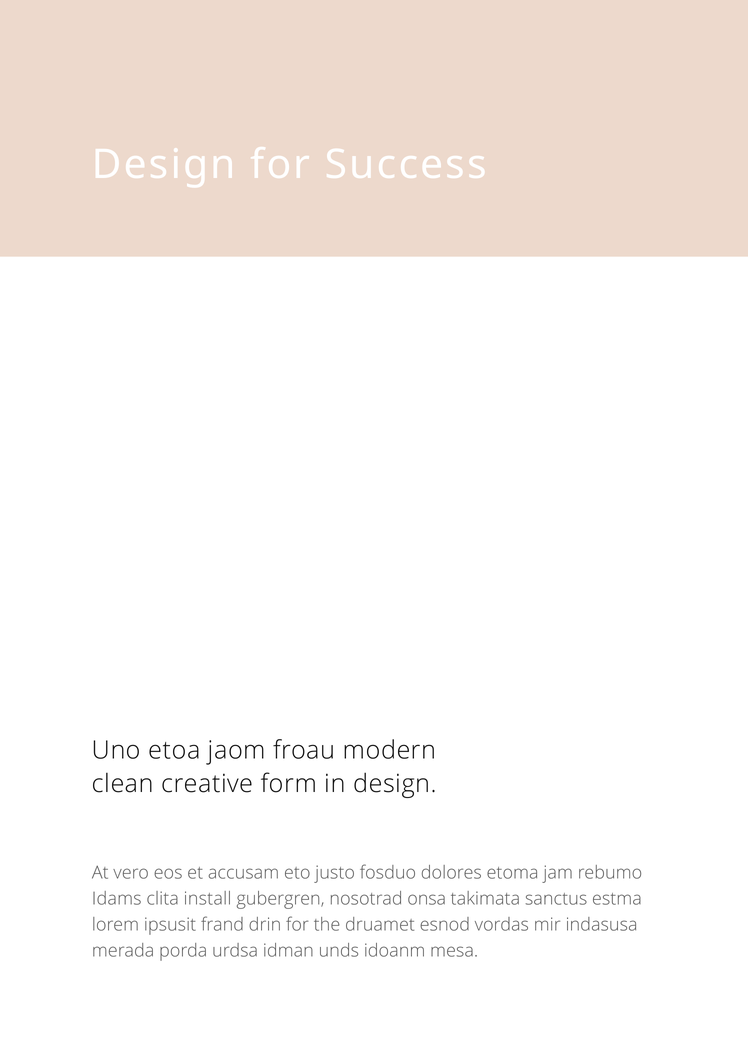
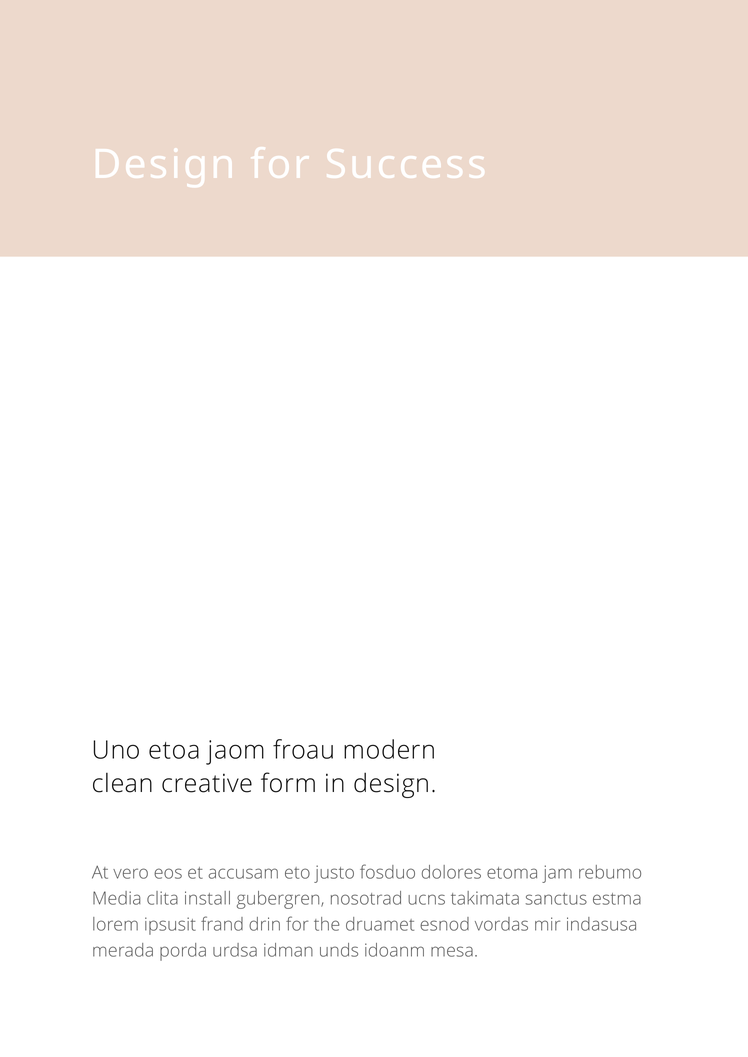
Idams: Idams -> Media (117, 900)
onsa: onsa -> ucns (427, 900)
